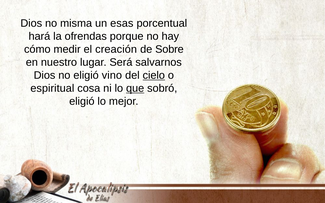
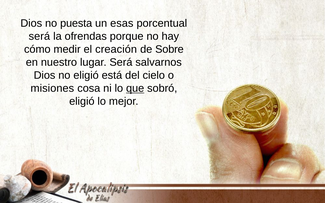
misma: misma -> puesta (76, 23)
hará: hará -> será (39, 36)
vino: vino -> está (112, 75)
cielo underline: present -> none (154, 75)
espiritual: espiritual -> misiones (52, 88)
